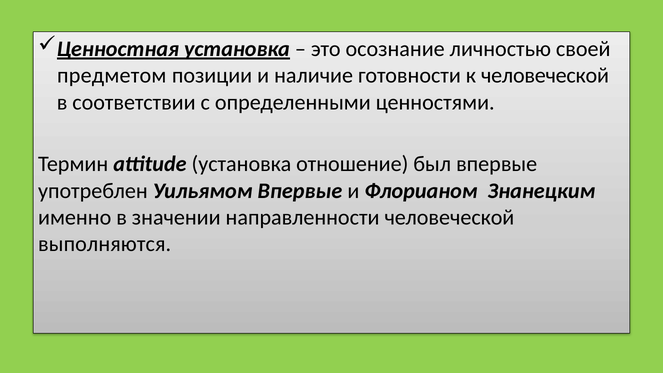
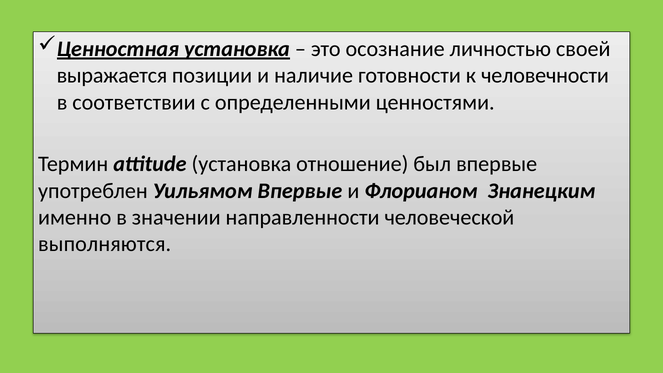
предметом: предметом -> выражается (112, 76)
к человеческой: человеческой -> человечности (545, 76)
